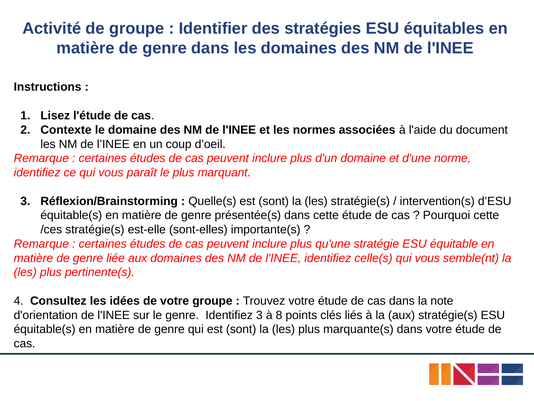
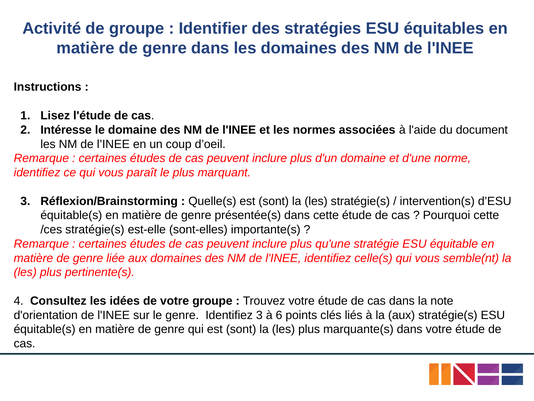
Contexte: Contexte -> Intéresse (66, 130)
8: 8 -> 6 (279, 315)
